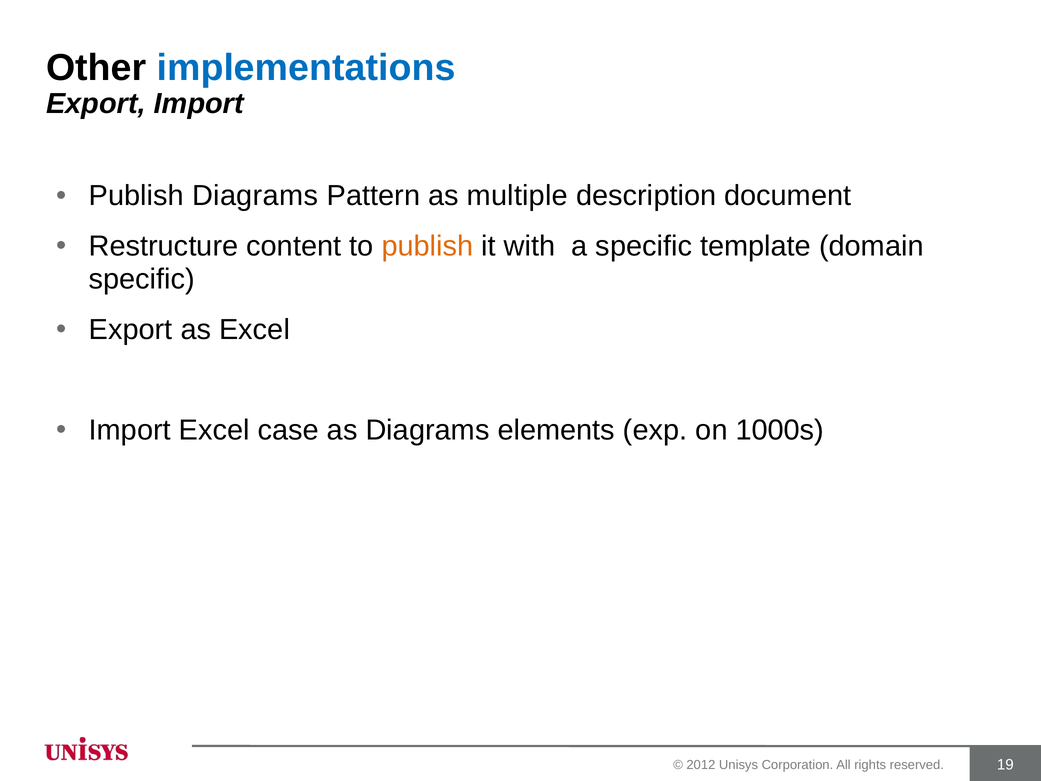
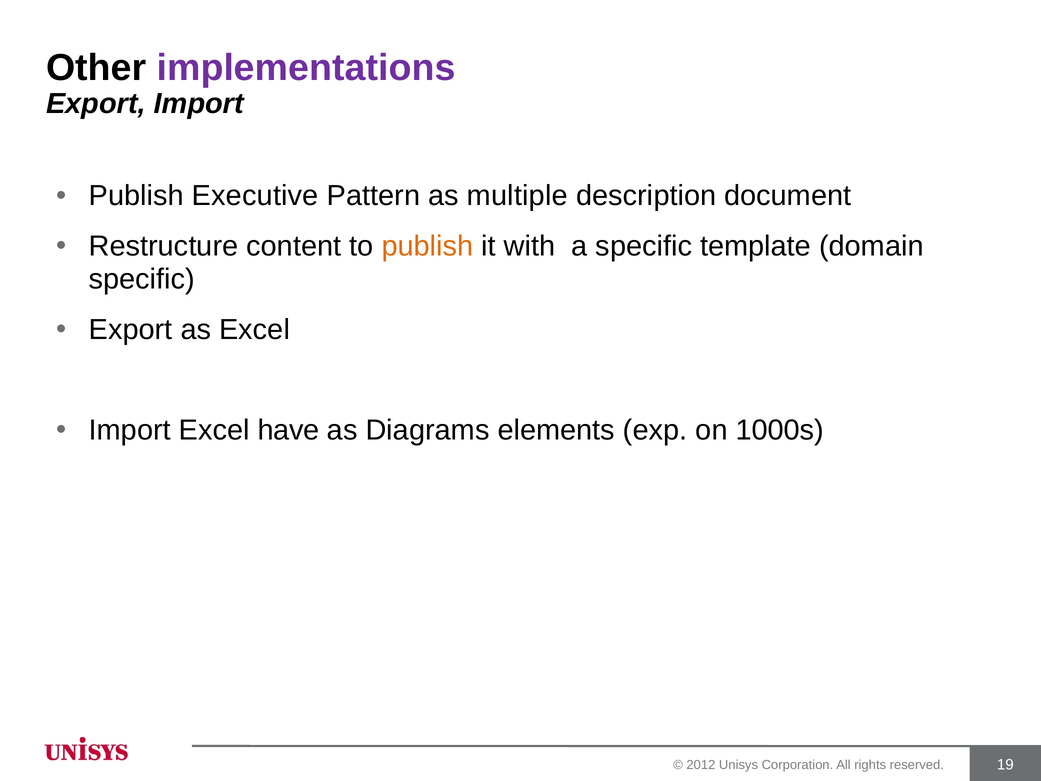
implementations colour: blue -> purple (306, 68)
Publish Diagrams: Diagrams -> Executive (255, 196)
case: case -> have (288, 430)
